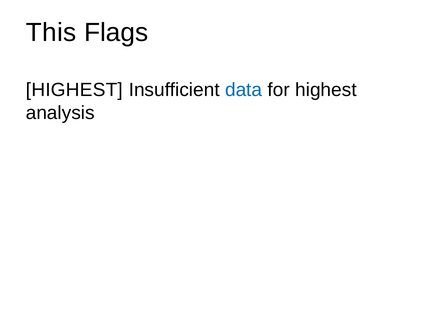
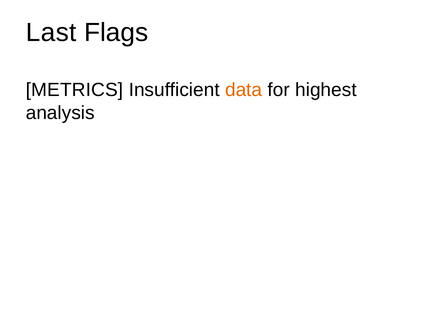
This: This -> Last (51, 33)
HIGHEST: HIGHEST -> METRICS (74, 90)
data colour: blue -> orange (244, 90)
